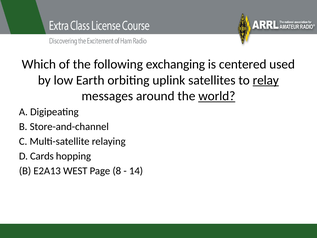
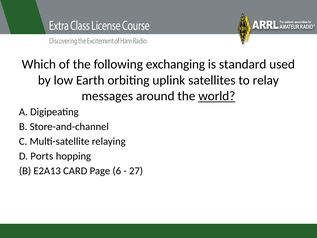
centered: centered -> standard (243, 64)
relay underline: present -> none (266, 80)
Cards: Cards -> Ports (42, 156)
WEST: WEST -> CARD (75, 171)
8: 8 -> 6 (117, 171)
14: 14 -> 27 (136, 171)
